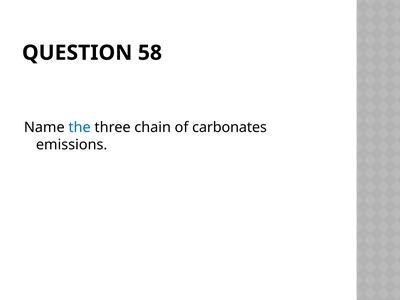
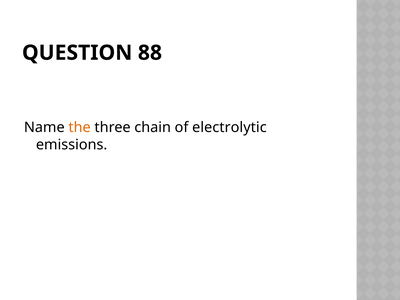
58: 58 -> 88 (150, 53)
the colour: blue -> orange (80, 127)
carbonates: carbonates -> electrolytic (229, 127)
